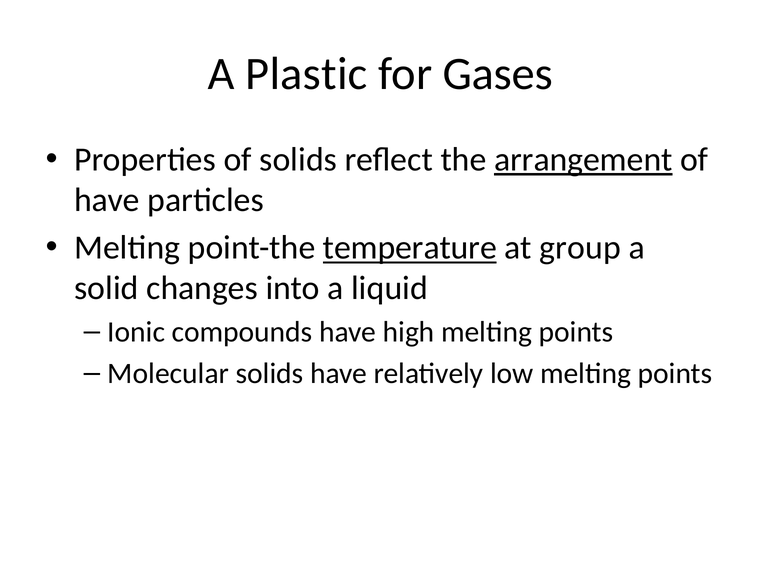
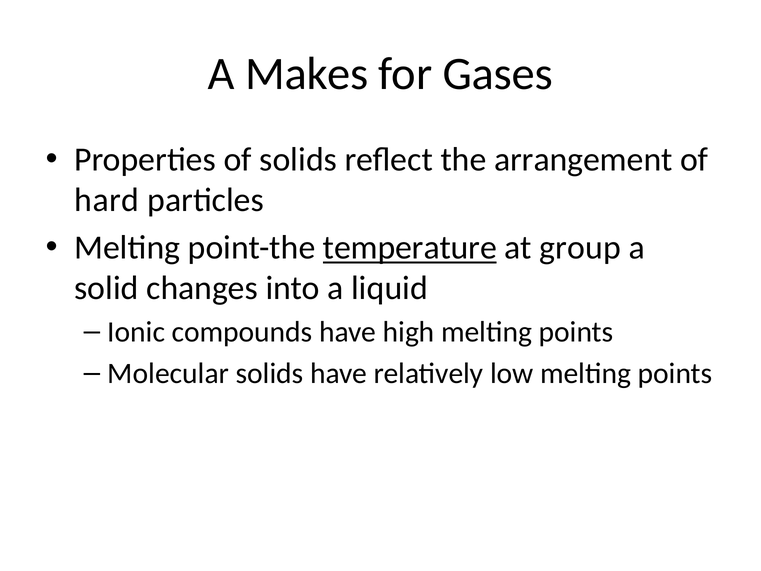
Plastic: Plastic -> Makes (307, 74)
arrangement underline: present -> none (583, 160)
have: have -> hard (107, 200)
